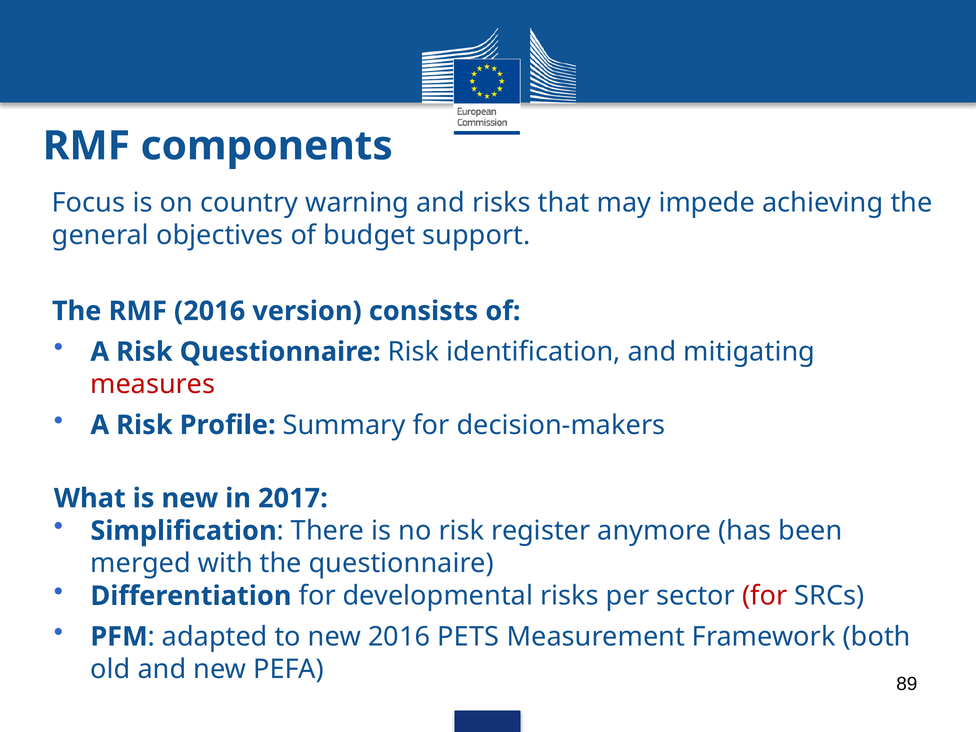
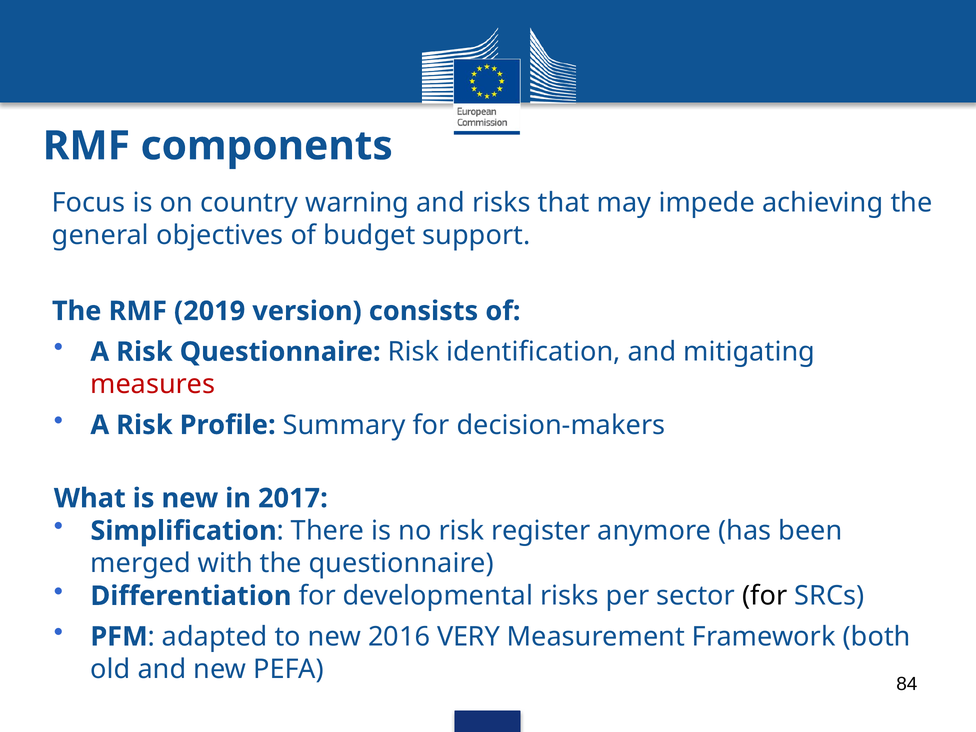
RMF 2016: 2016 -> 2019 (210, 311)
for colour: red -> black (765, 596)
PETS: PETS -> VERY (468, 637)
89: 89 -> 84 (907, 684)
